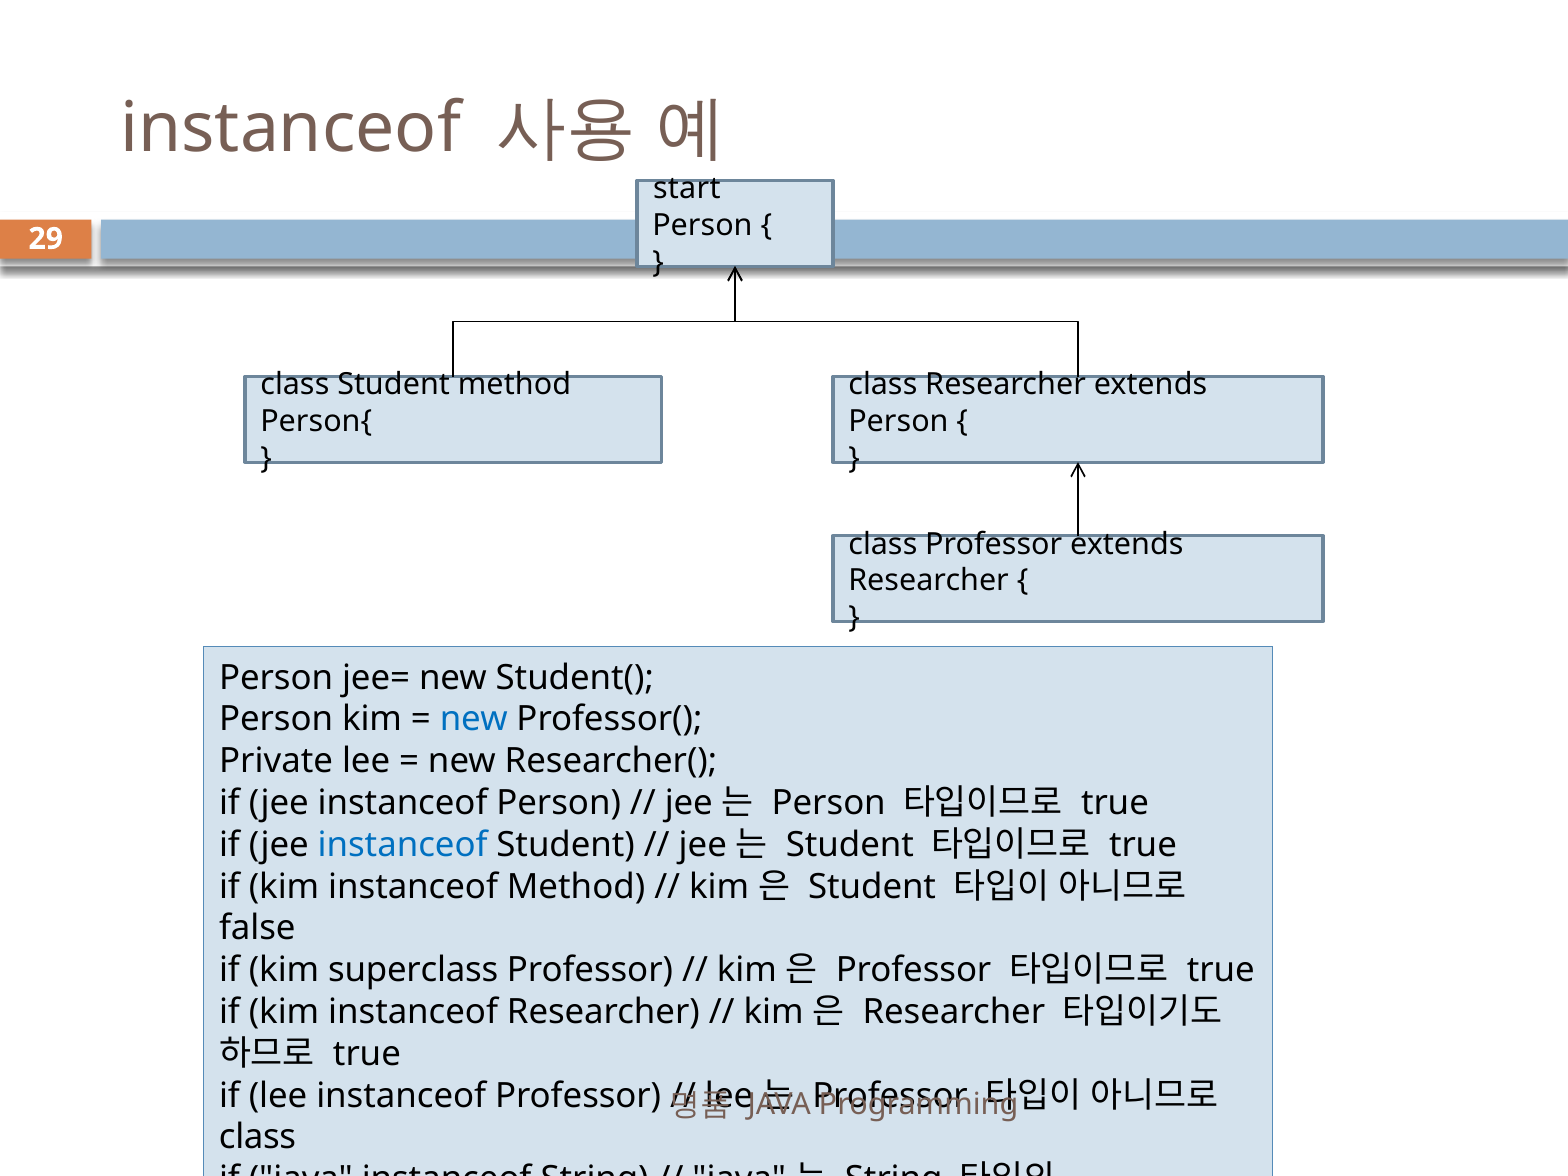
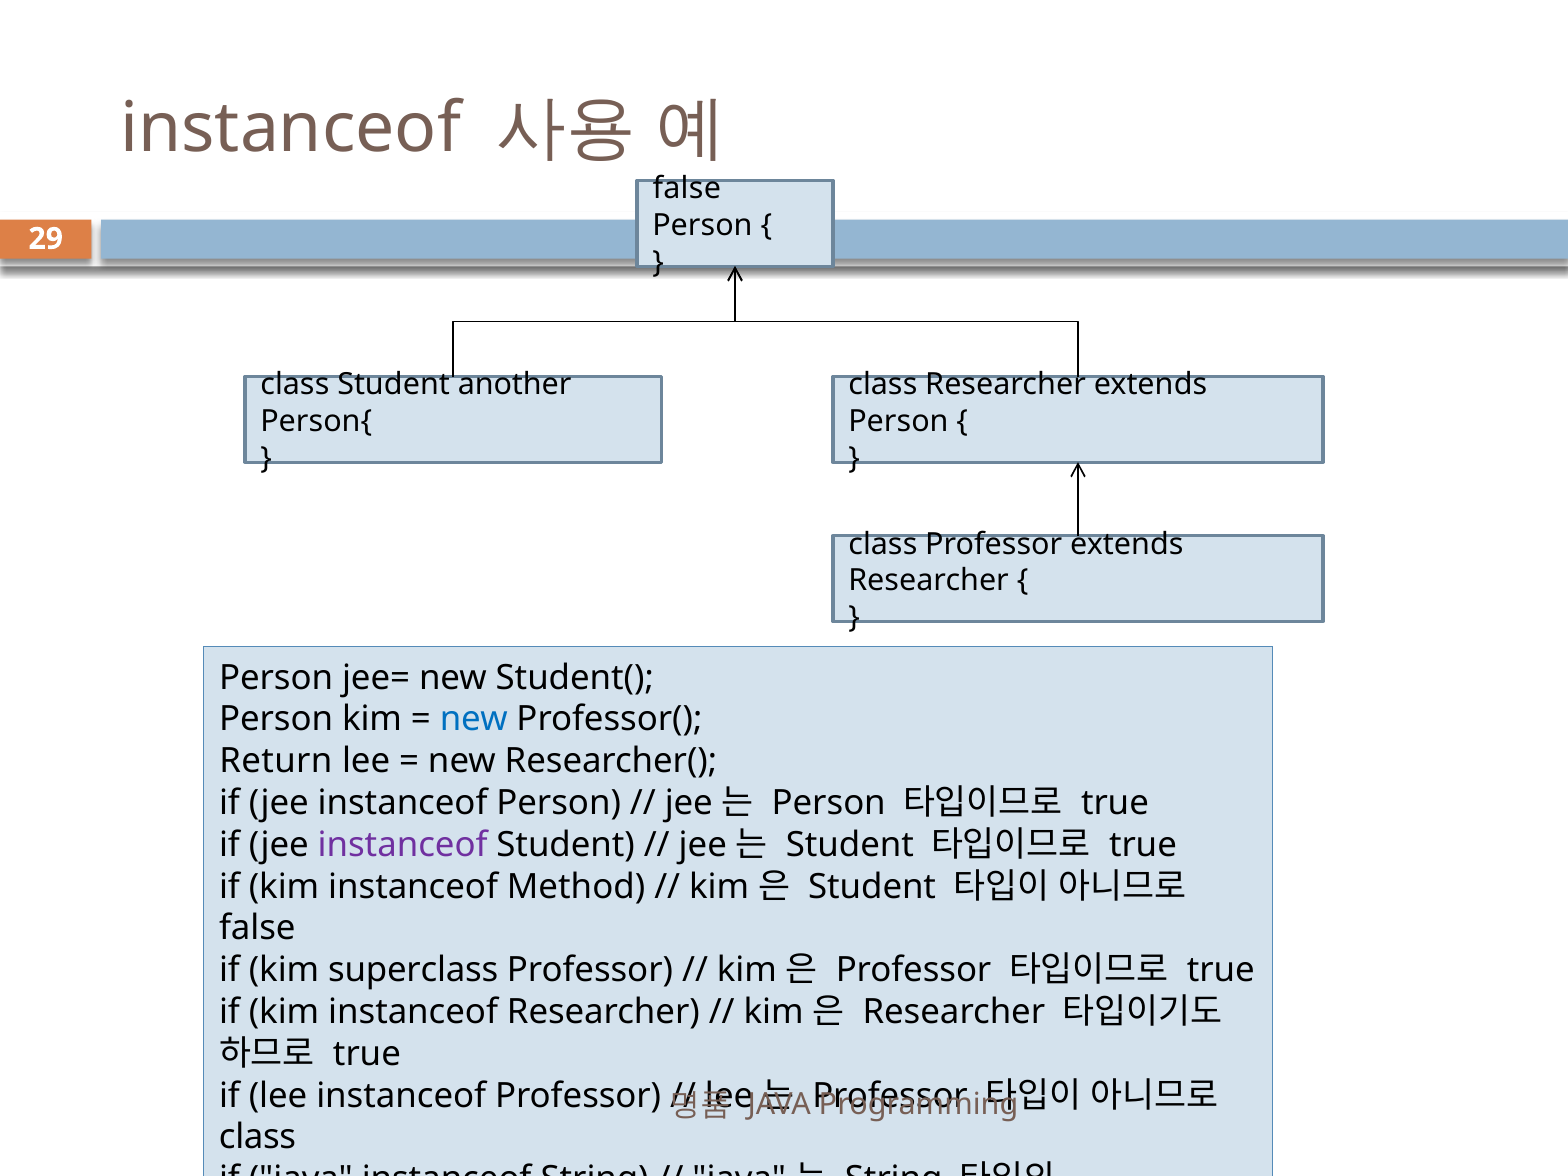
start: start -> false (687, 189)
Student method: method -> another (515, 385)
Private: Private -> Return (276, 761)
instanceof colour: blue -> purple (403, 845)
